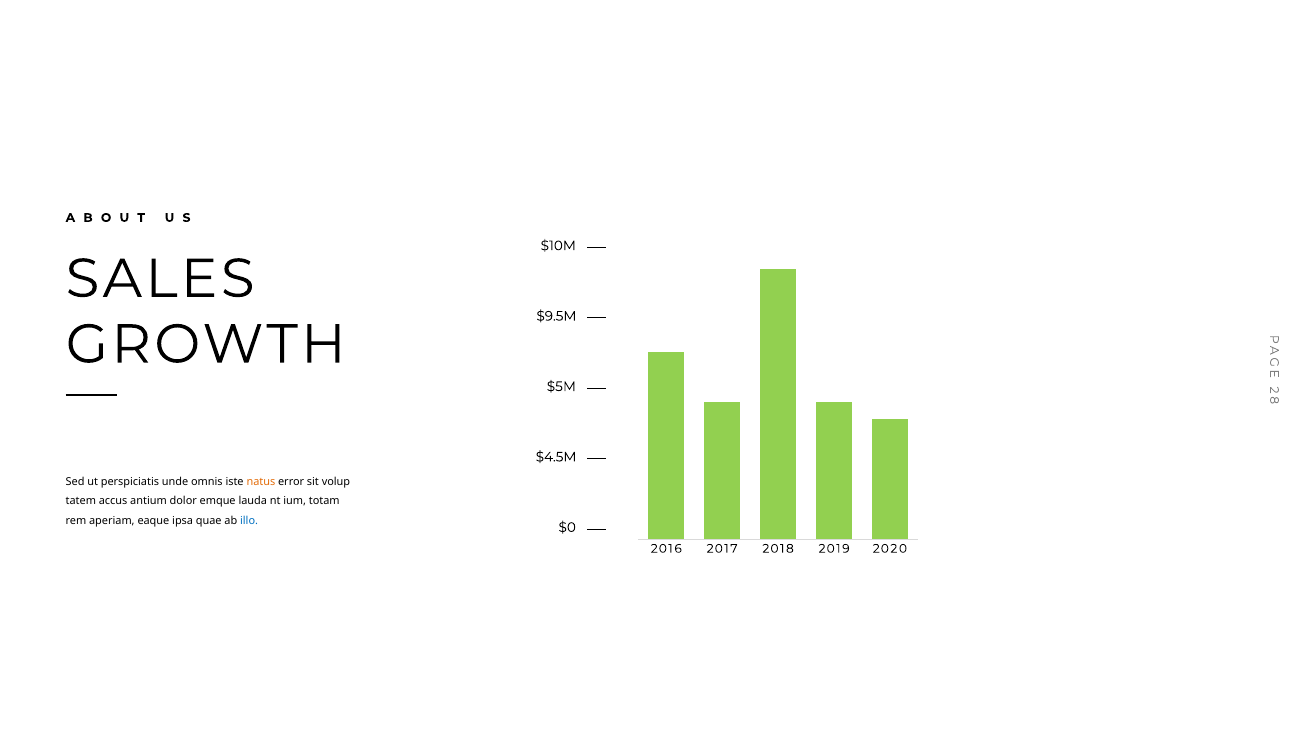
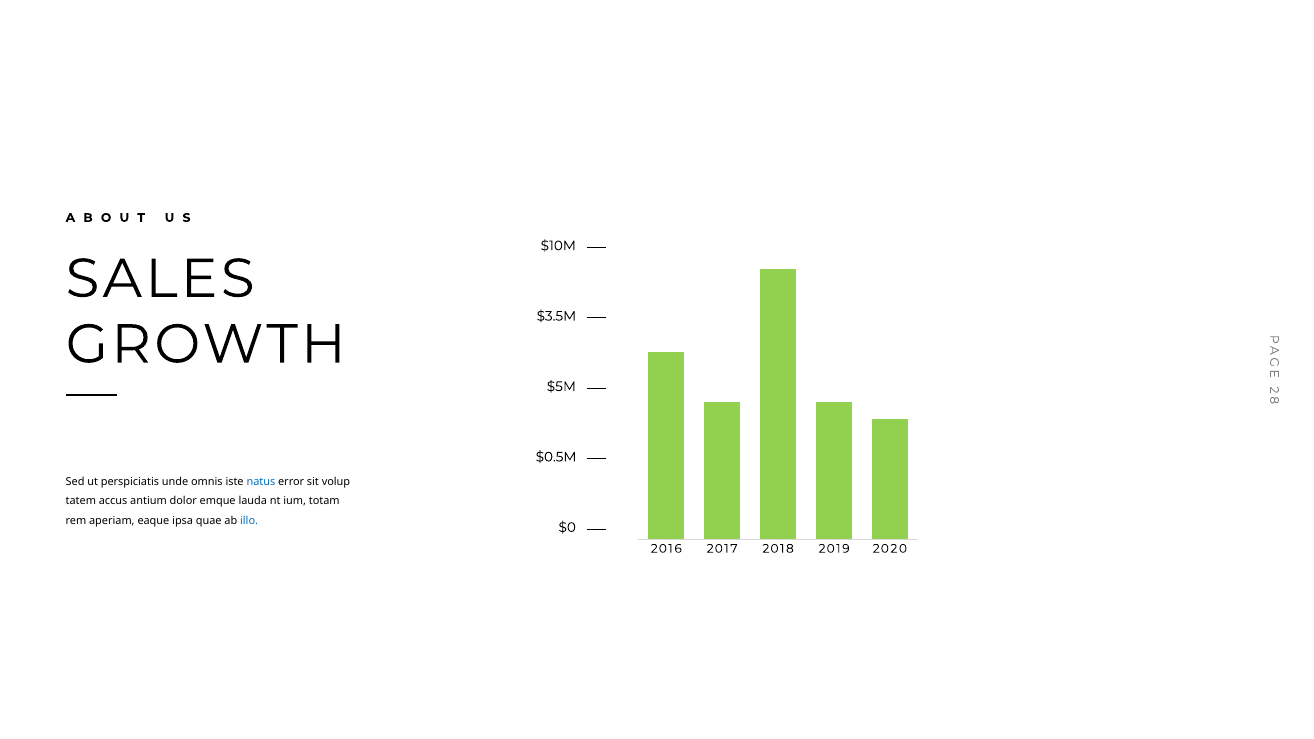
$9.5M: $9.5M -> $3.5M (556, 316)
$4.5M: $4.5M -> $0.5M (556, 457)
natus colour: orange -> blue (261, 482)
